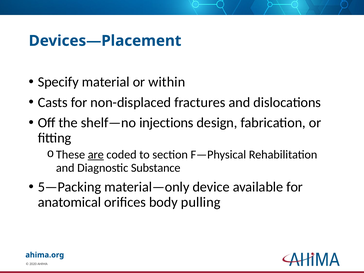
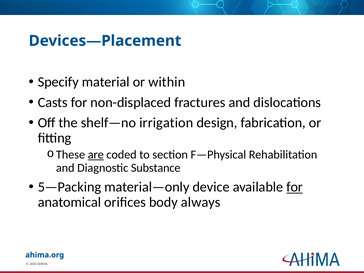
injections: injections -> irrigation (166, 123)
for underline: none -> present (295, 187)
pulling: pulling -> always (201, 202)
